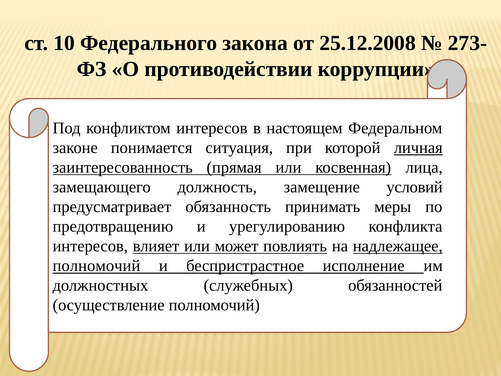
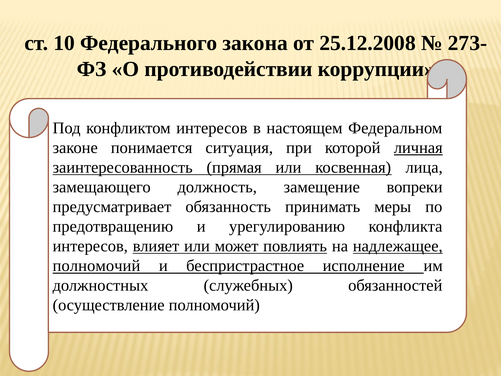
условий: условий -> вопреки (415, 187)
